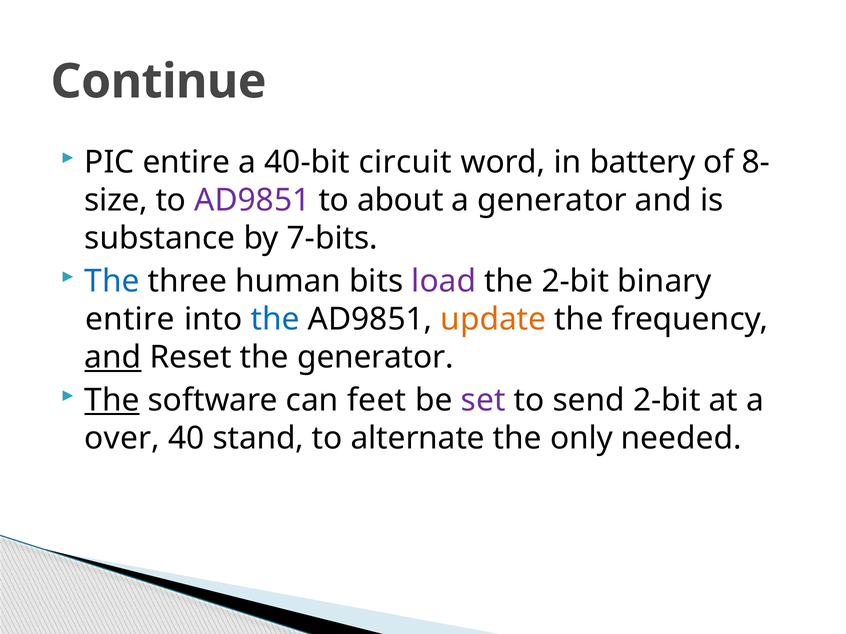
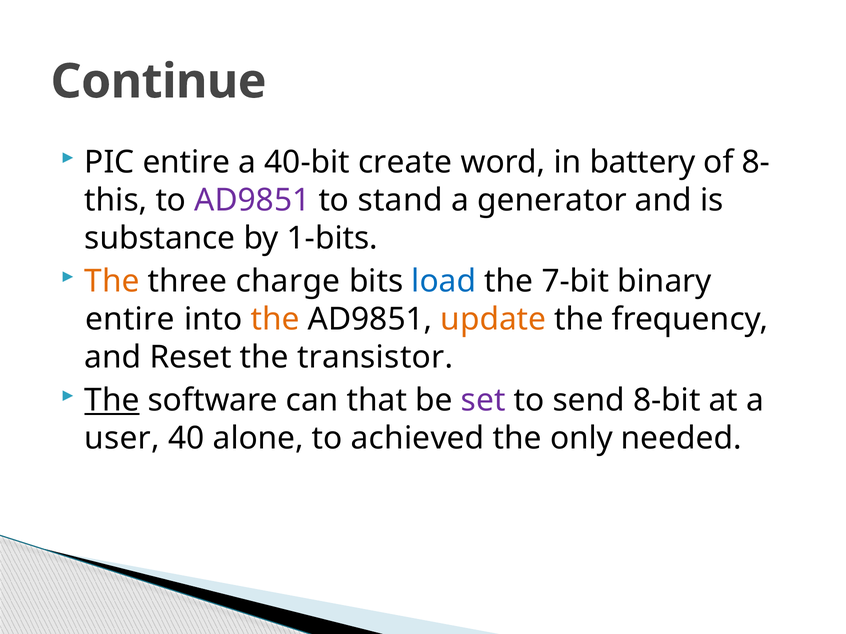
circuit: circuit -> create (405, 162)
size: size -> this (116, 201)
about: about -> stand (400, 201)
7-bits: 7-bits -> 1-bits (332, 239)
The colour: blue -> orange (112, 281)
human: human -> charge (288, 281)
load colour: purple -> blue (444, 281)
the 2-bit: 2-bit -> 7-bit (575, 281)
the colour: blue -> orange (275, 320)
and underline: present -> none (113, 358)
the generator: generator -> transistor (375, 358)
feet: feet -> that (377, 401)
send 2-bit: 2-bit -> 8-bit (667, 401)
over: over -> user (122, 439)
stand: stand -> alone (258, 439)
alternate: alternate -> achieved (418, 439)
